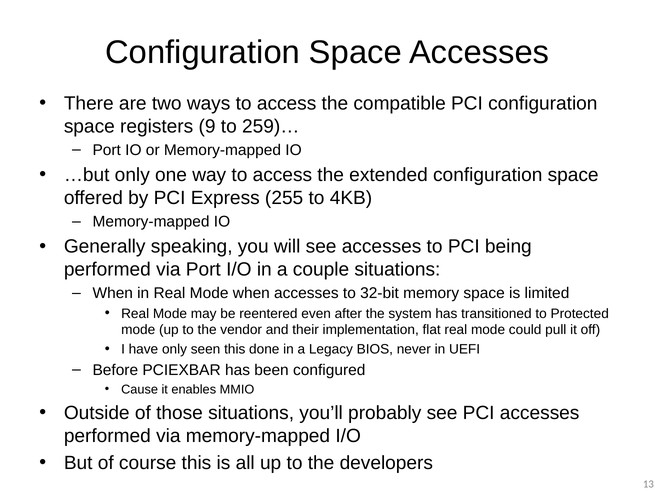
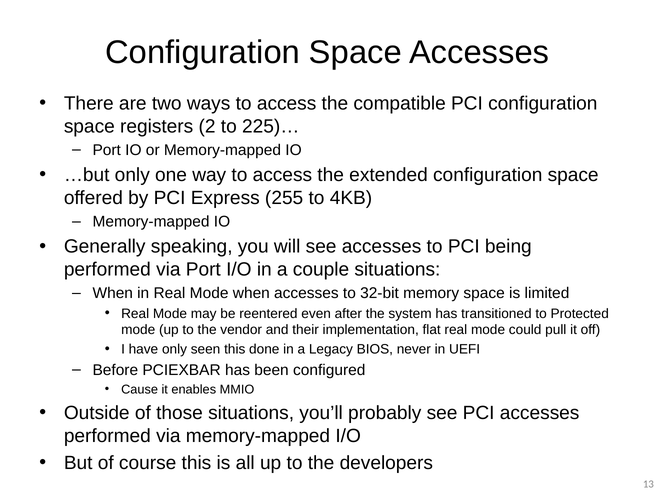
9: 9 -> 2 (207, 126)
259)…: 259)… -> 225)… (271, 126)
